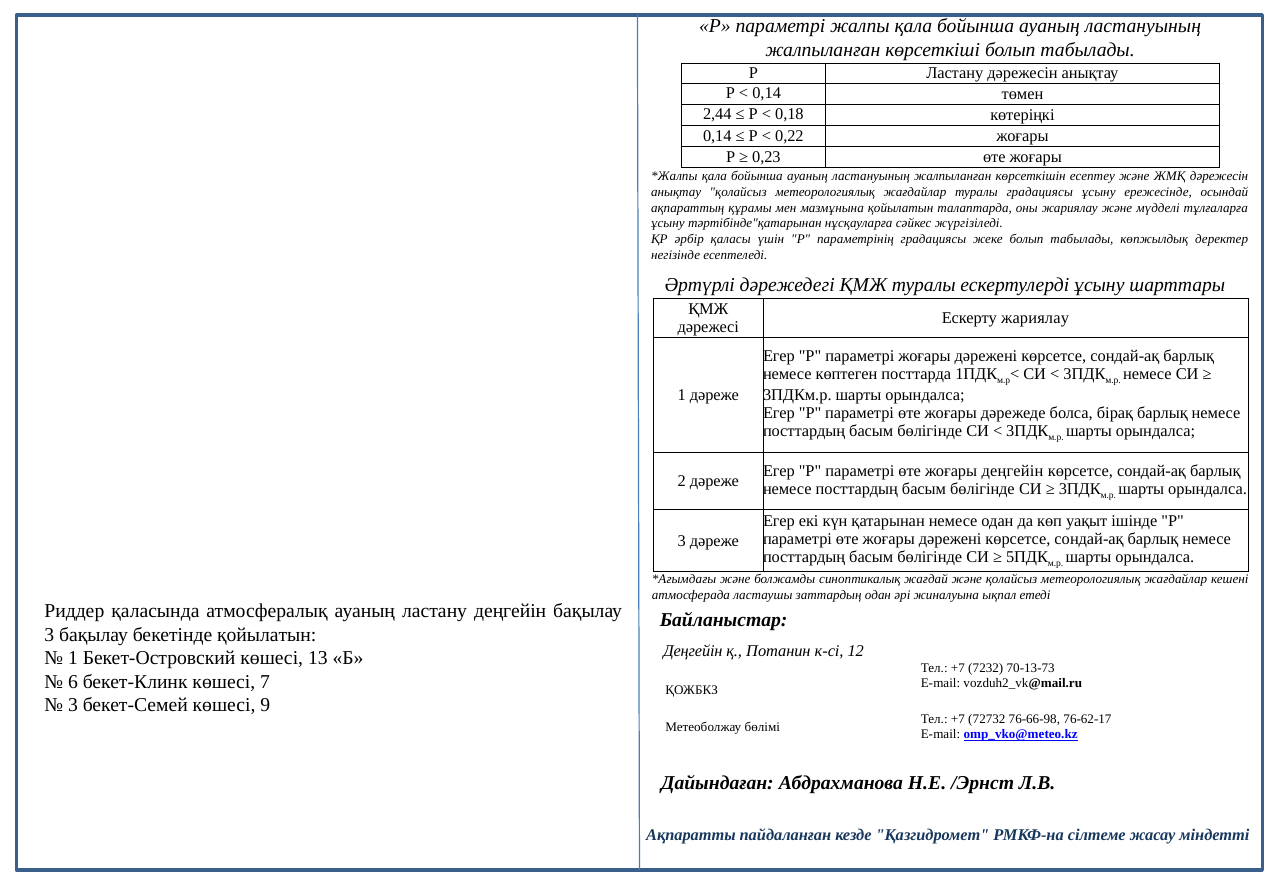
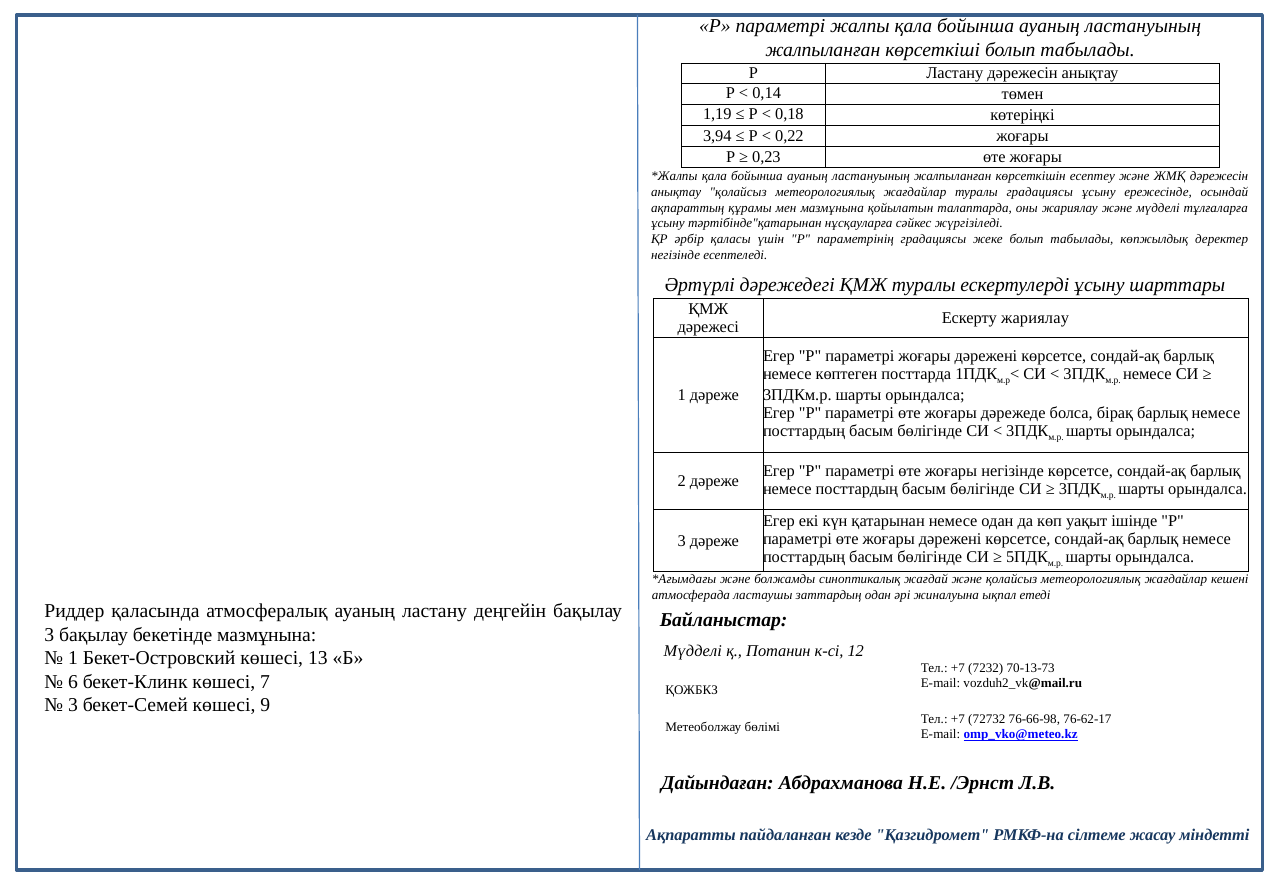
2,44: 2,44 -> 1,19 (717, 115)
0,14: 0,14 -> 3,94 (717, 136)
жоғары деңгейін: деңгейін -> негізінде (1013, 471)
бекетінде қойылатын: қойылатын -> мазмұнына (267, 635)
Деңгейін: Деңгейін -> Мүдделі (693, 652)
